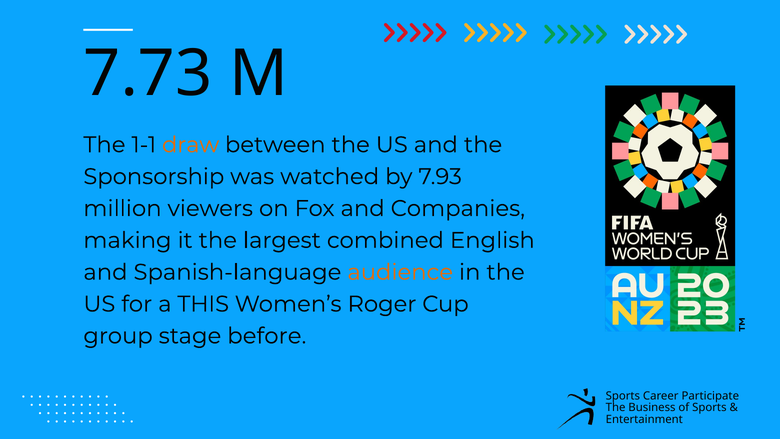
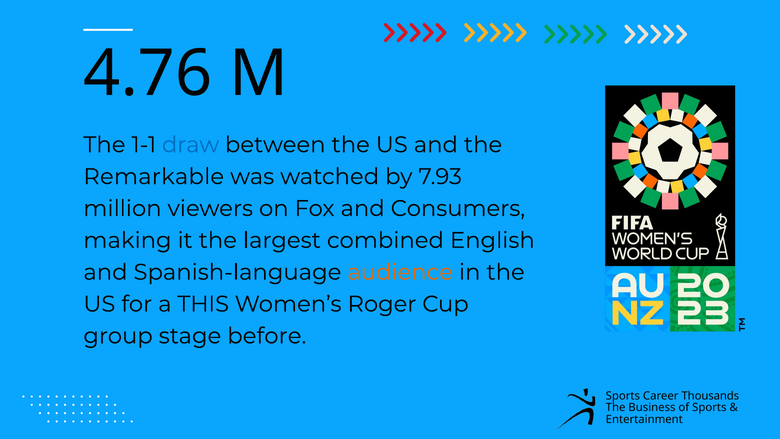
7.73: 7.73 -> 4.76 (148, 74)
draw colour: orange -> blue (191, 145)
Sponsorship: Sponsorship -> Remarkable (154, 177)
Companies: Companies -> Consumers (458, 208)
Participate: Participate -> Thousands (710, 396)
